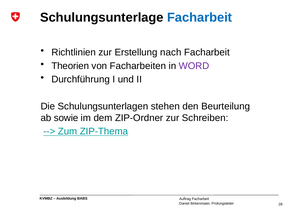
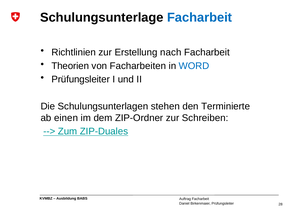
WORD colour: purple -> blue (194, 66)
Durchführung: Durchführung -> Prüfungsleiter (81, 79)
Beurteilung: Beurteilung -> Terminierte (226, 106)
sowie: sowie -> einen (66, 118)
ZIP-Thema: ZIP-Thema -> ZIP-Duales (104, 131)
